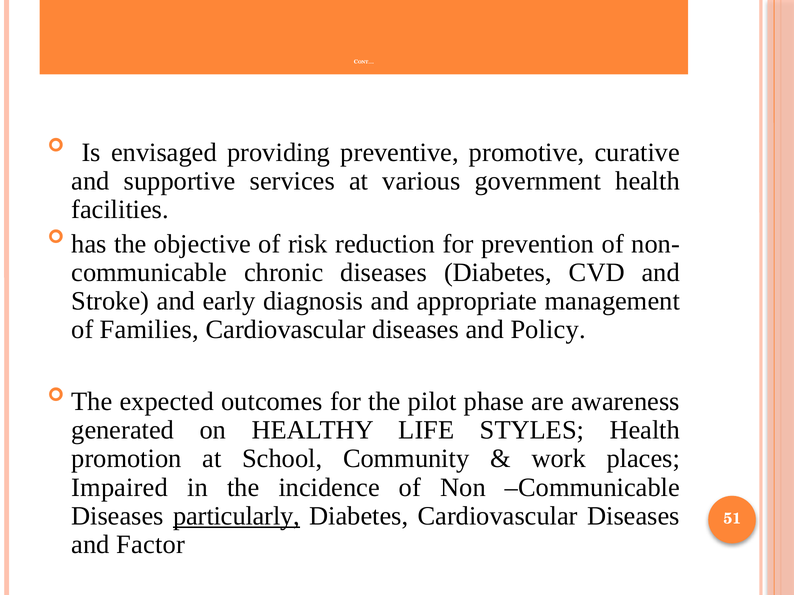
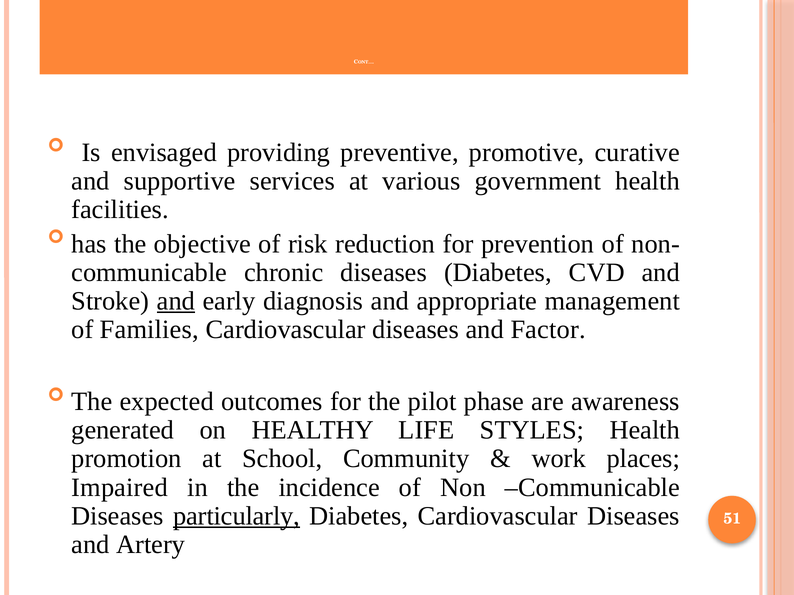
and underline: none -> present (176, 301)
Policy: Policy -> Factor (548, 330)
Factor: Factor -> Artery (151, 545)
